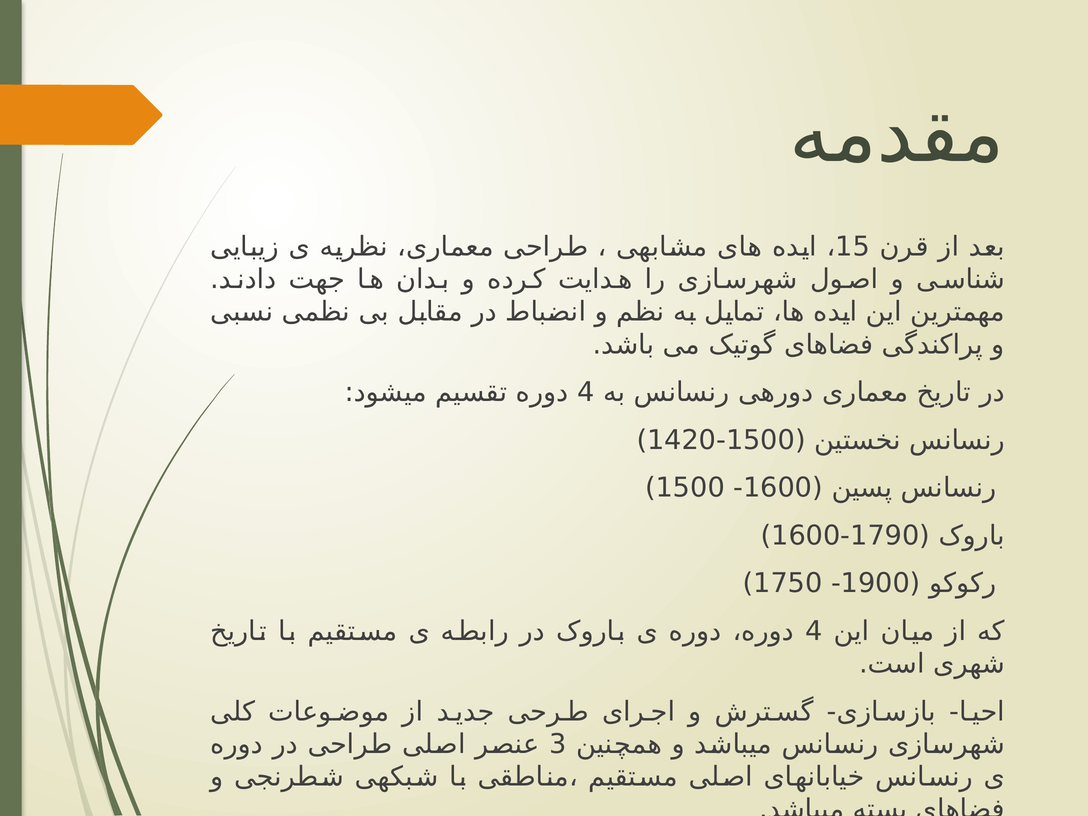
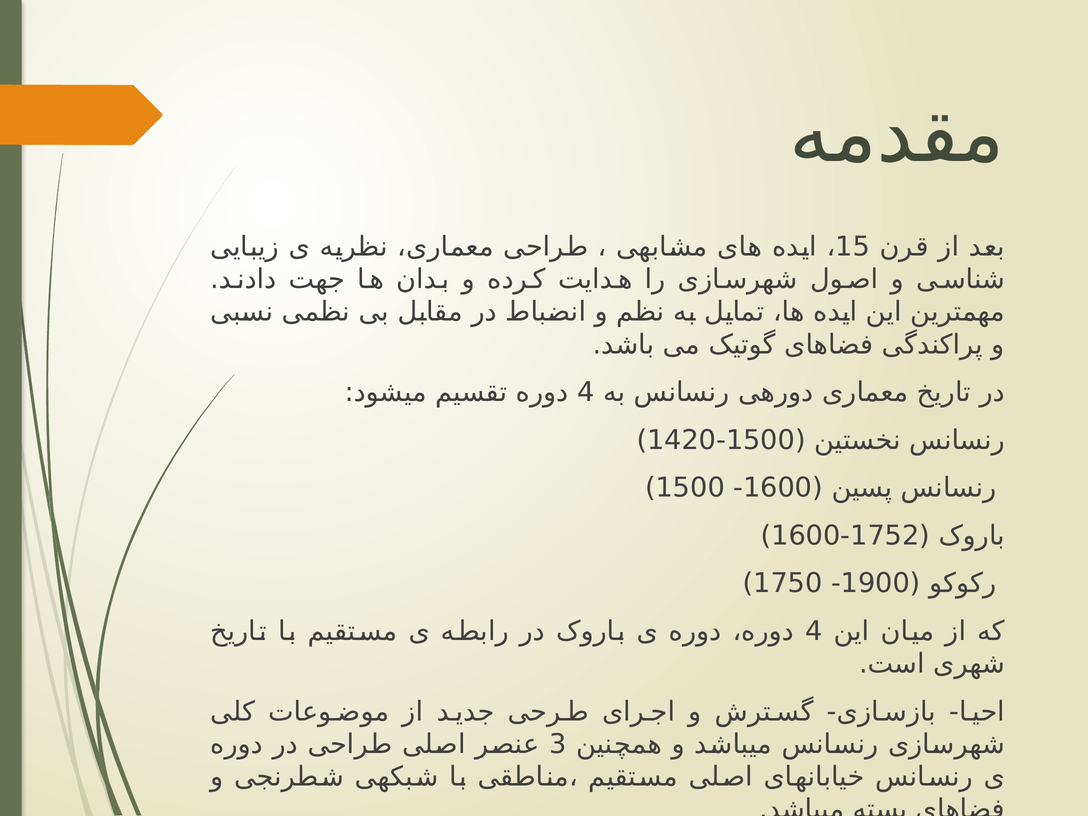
1790: 1790 -> 1752 (885, 536)
